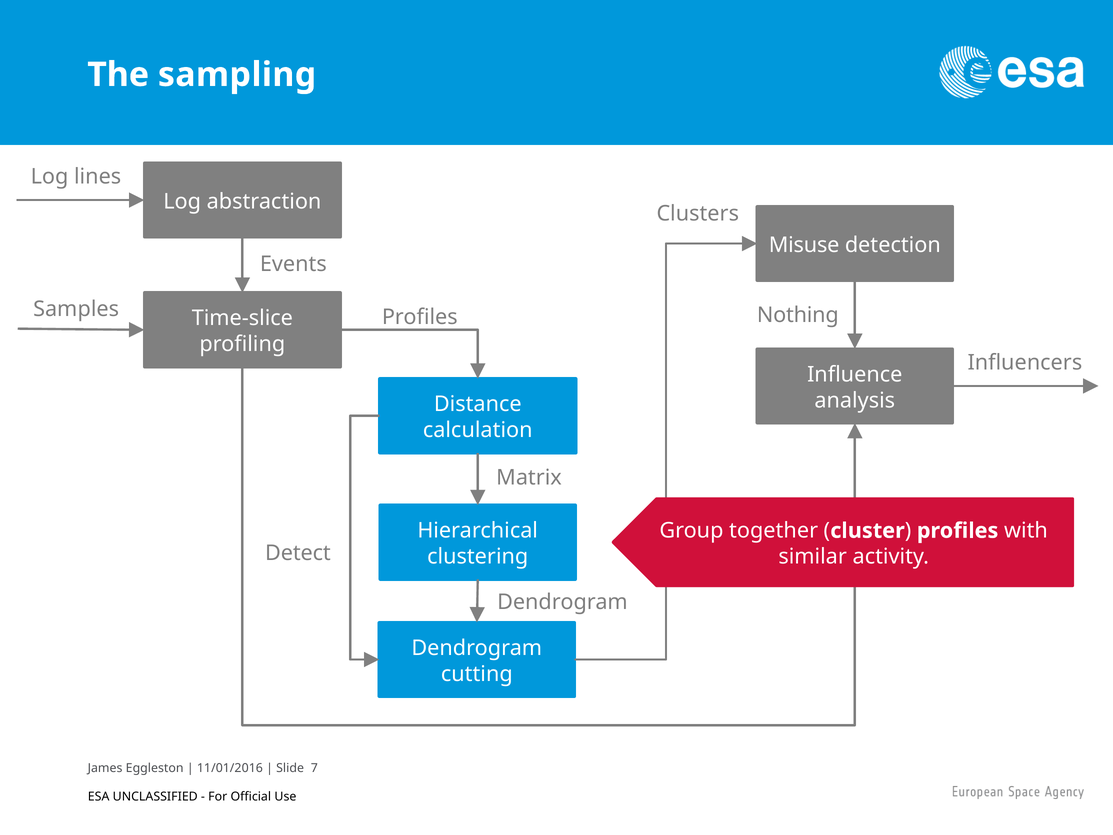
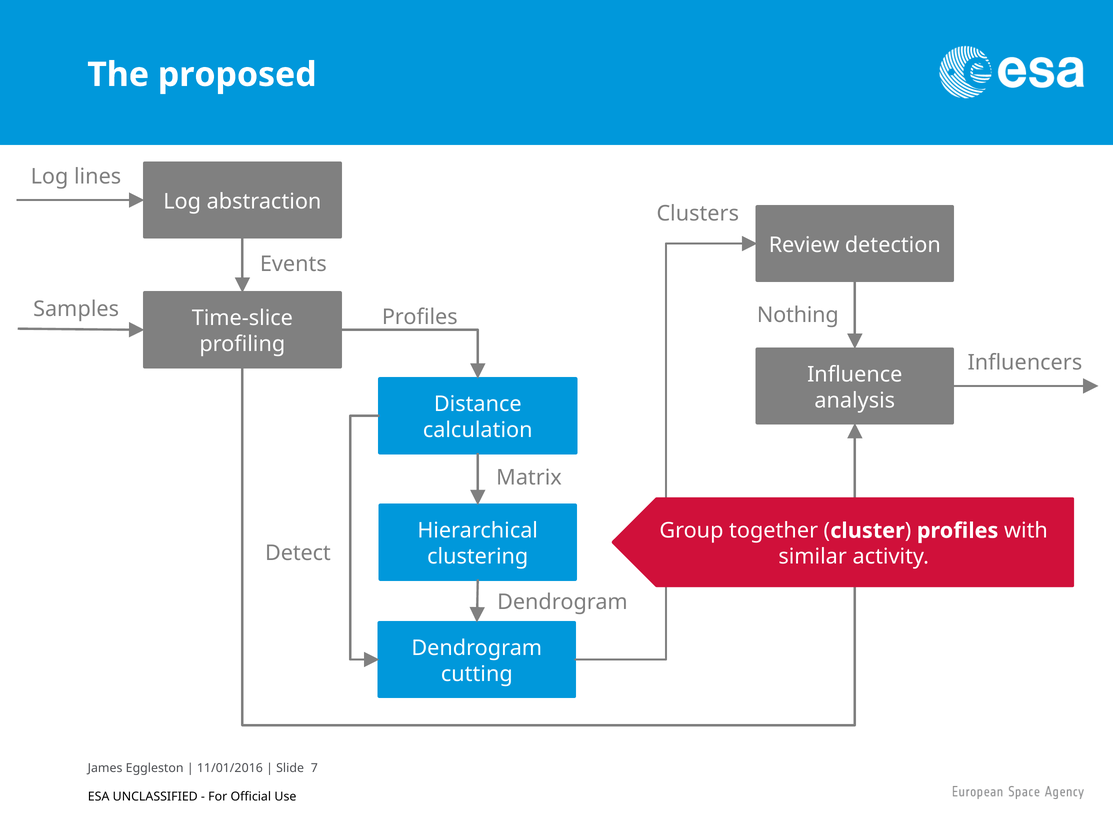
sampling: sampling -> proposed (237, 75)
Misuse: Misuse -> Review (804, 245)
